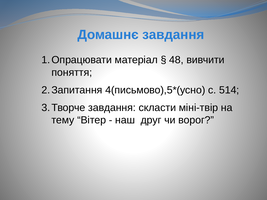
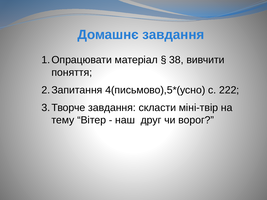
48: 48 -> 38 (176, 60)
514: 514 -> 222 (229, 90)
